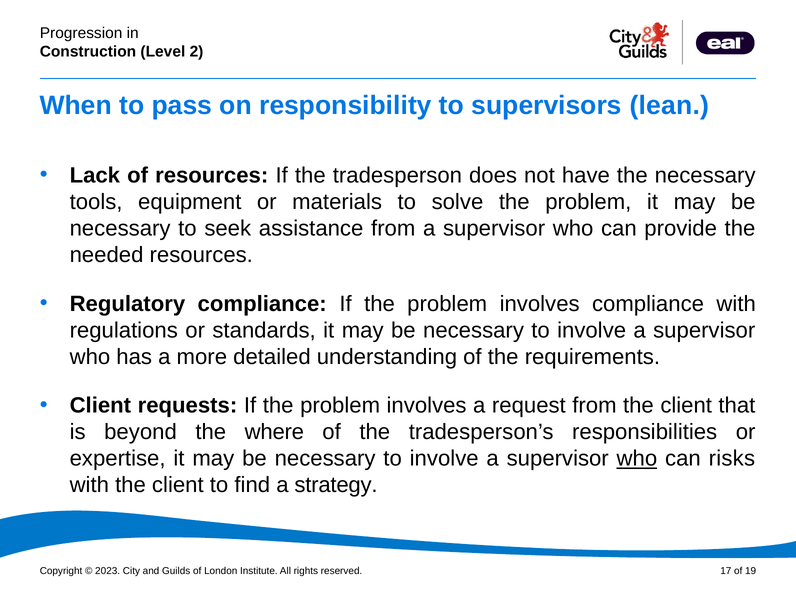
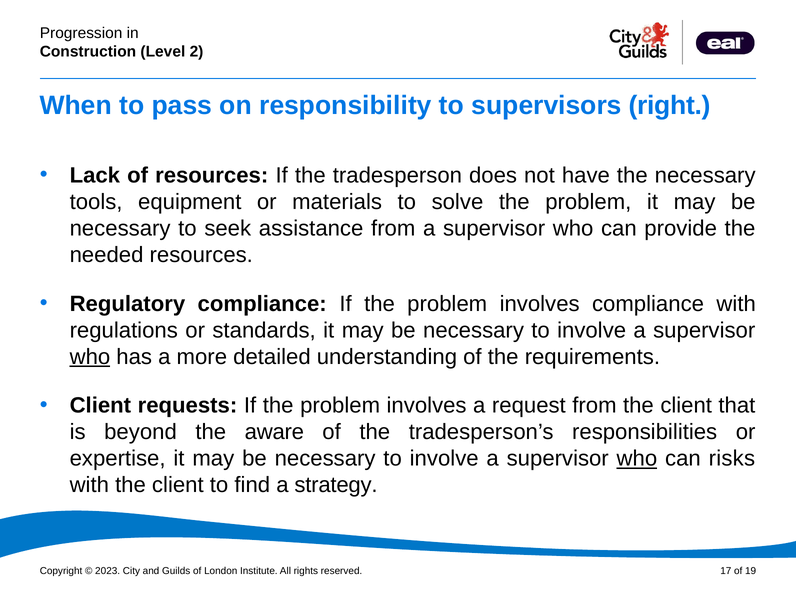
lean: lean -> right (670, 106)
who underline: none -> present (90, 357)
where: where -> aware (274, 432)
